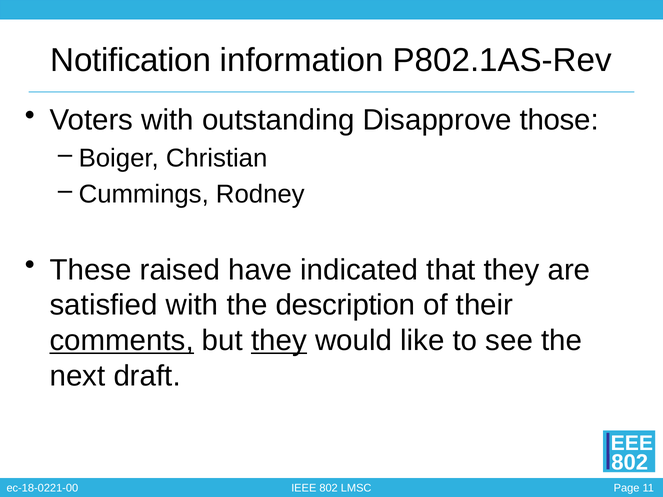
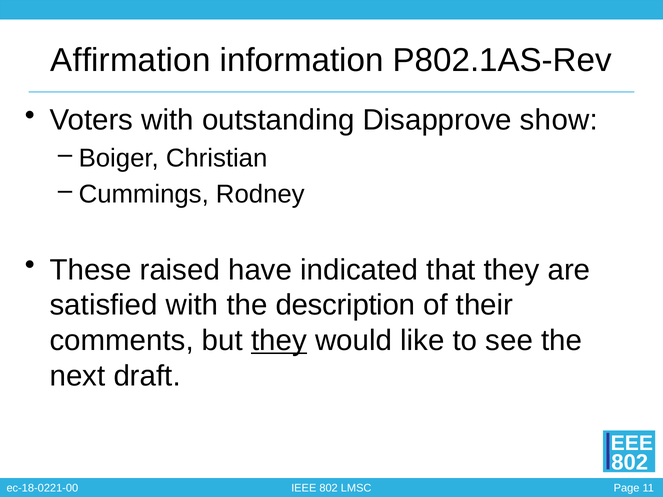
Notification: Notification -> Affirmation (130, 60)
those: those -> show (559, 120)
comments underline: present -> none (122, 341)
